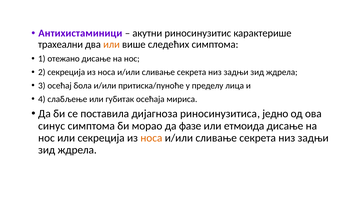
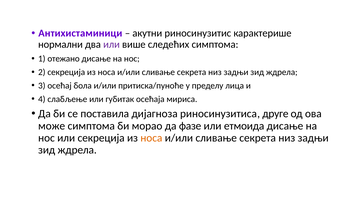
трахеални: трахеални -> нормални (60, 44)
или colour: orange -> purple (111, 44)
једно: једно -> друге (275, 113)
синус: синус -> може (52, 125)
